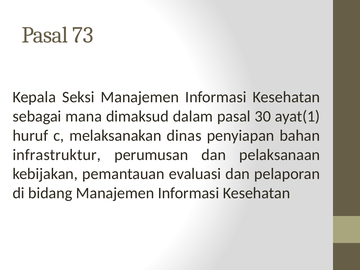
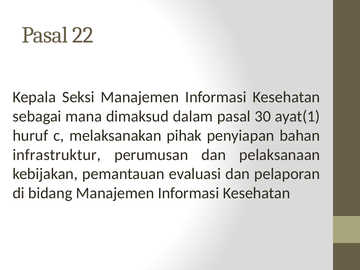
73: 73 -> 22 (83, 35)
dinas: dinas -> pihak (184, 136)
